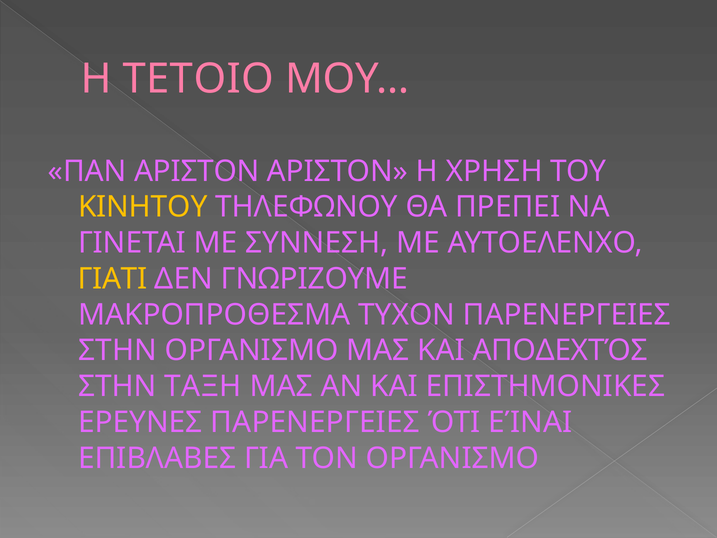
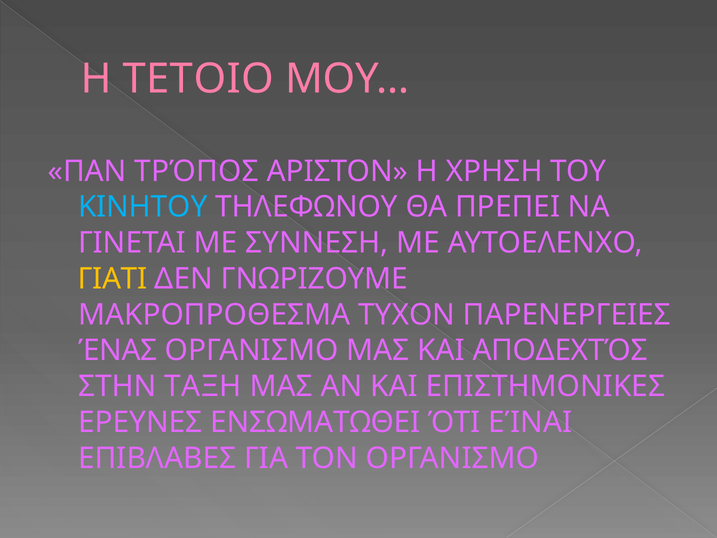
ΠΑΝ ΑΡΙΣΤΟΝ: ΑΡΙΣΤΟΝ -> ΤΡΌΠΟΣ (197, 171)
ΚΙΝΗΤΟΥ colour: yellow -> light blue (143, 207)
ΣΤΗΝ: ΣΤΗΝ -> ΈΝΑΣ (118, 350)
ΕΡΕΥΝΕΣ ΠΑΡΕΝΕΡΓΕΙΕΣ: ΠΑΡΕΝΕΡΓΕΙΕΣ -> ΕΝΣΩΜΑΤΩΘΕΙ (315, 422)
